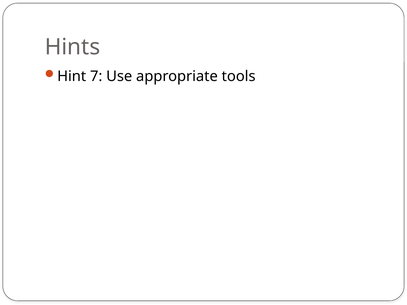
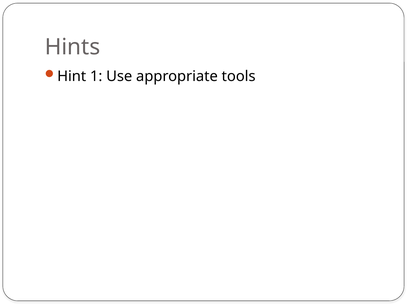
7: 7 -> 1 (96, 76)
